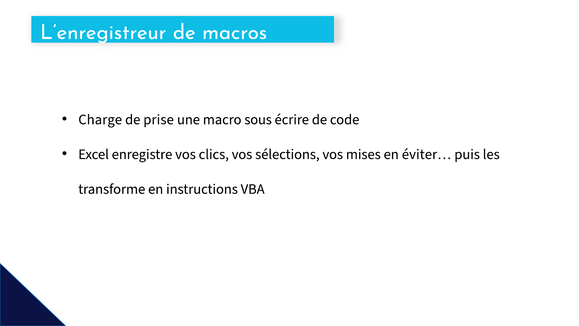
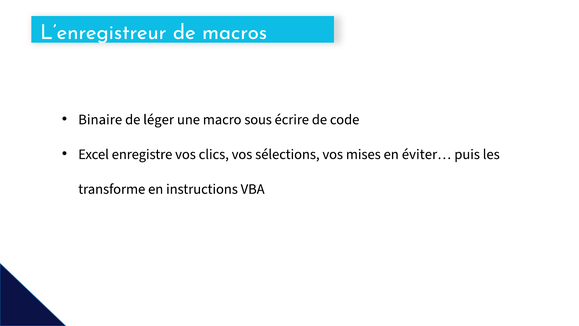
Charge: Charge -> Binaire (100, 119)
prise: prise -> léger (159, 119)
